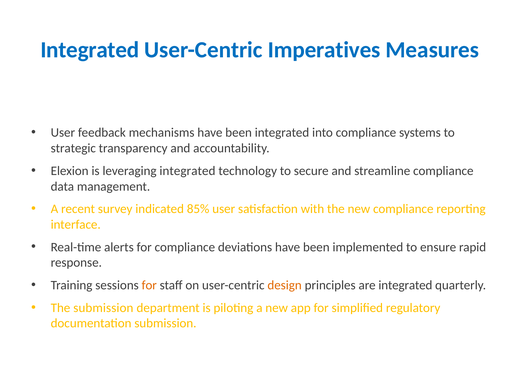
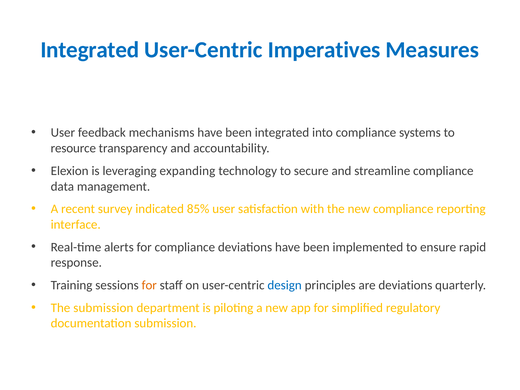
strategic: strategic -> resource (73, 148)
leveraging integrated: integrated -> expanding (187, 171)
design colour: orange -> blue (285, 285)
are integrated: integrated -> deviations (405, 285)
